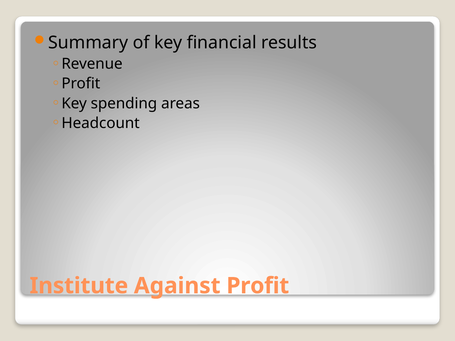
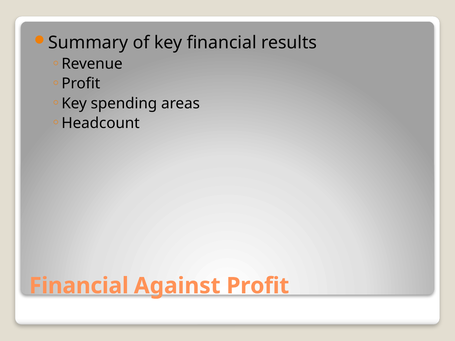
Institute: Institute -> Financial (79, 286)
